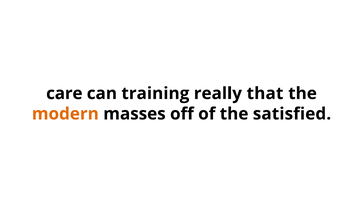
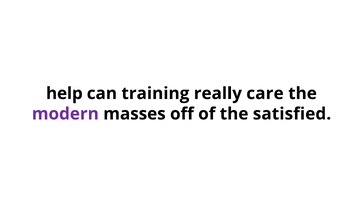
care: care -> help (64, 94)
that: that -> care (265, 94)
modern colour: orange -> purple (65, 114)
